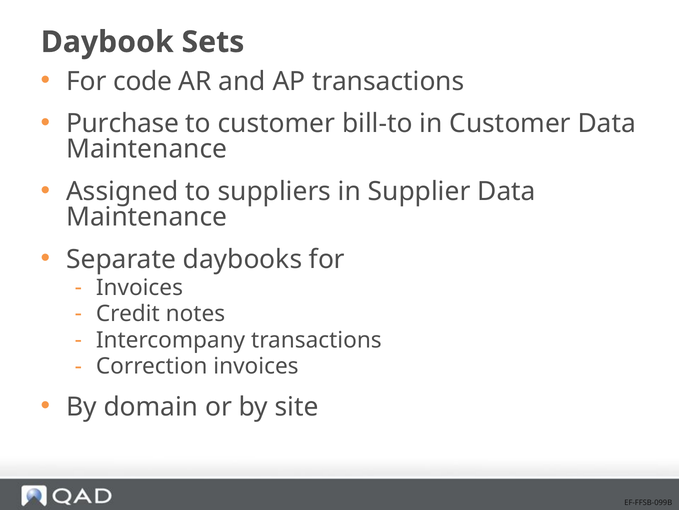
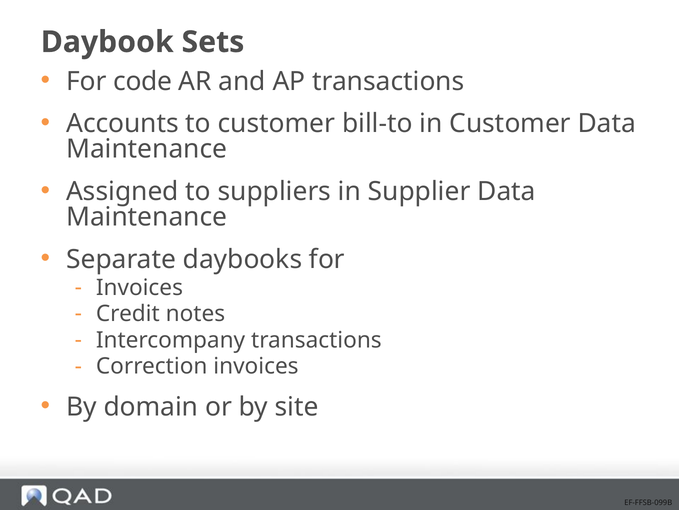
Purchase: Purchase -> Accounts (122, 124)
